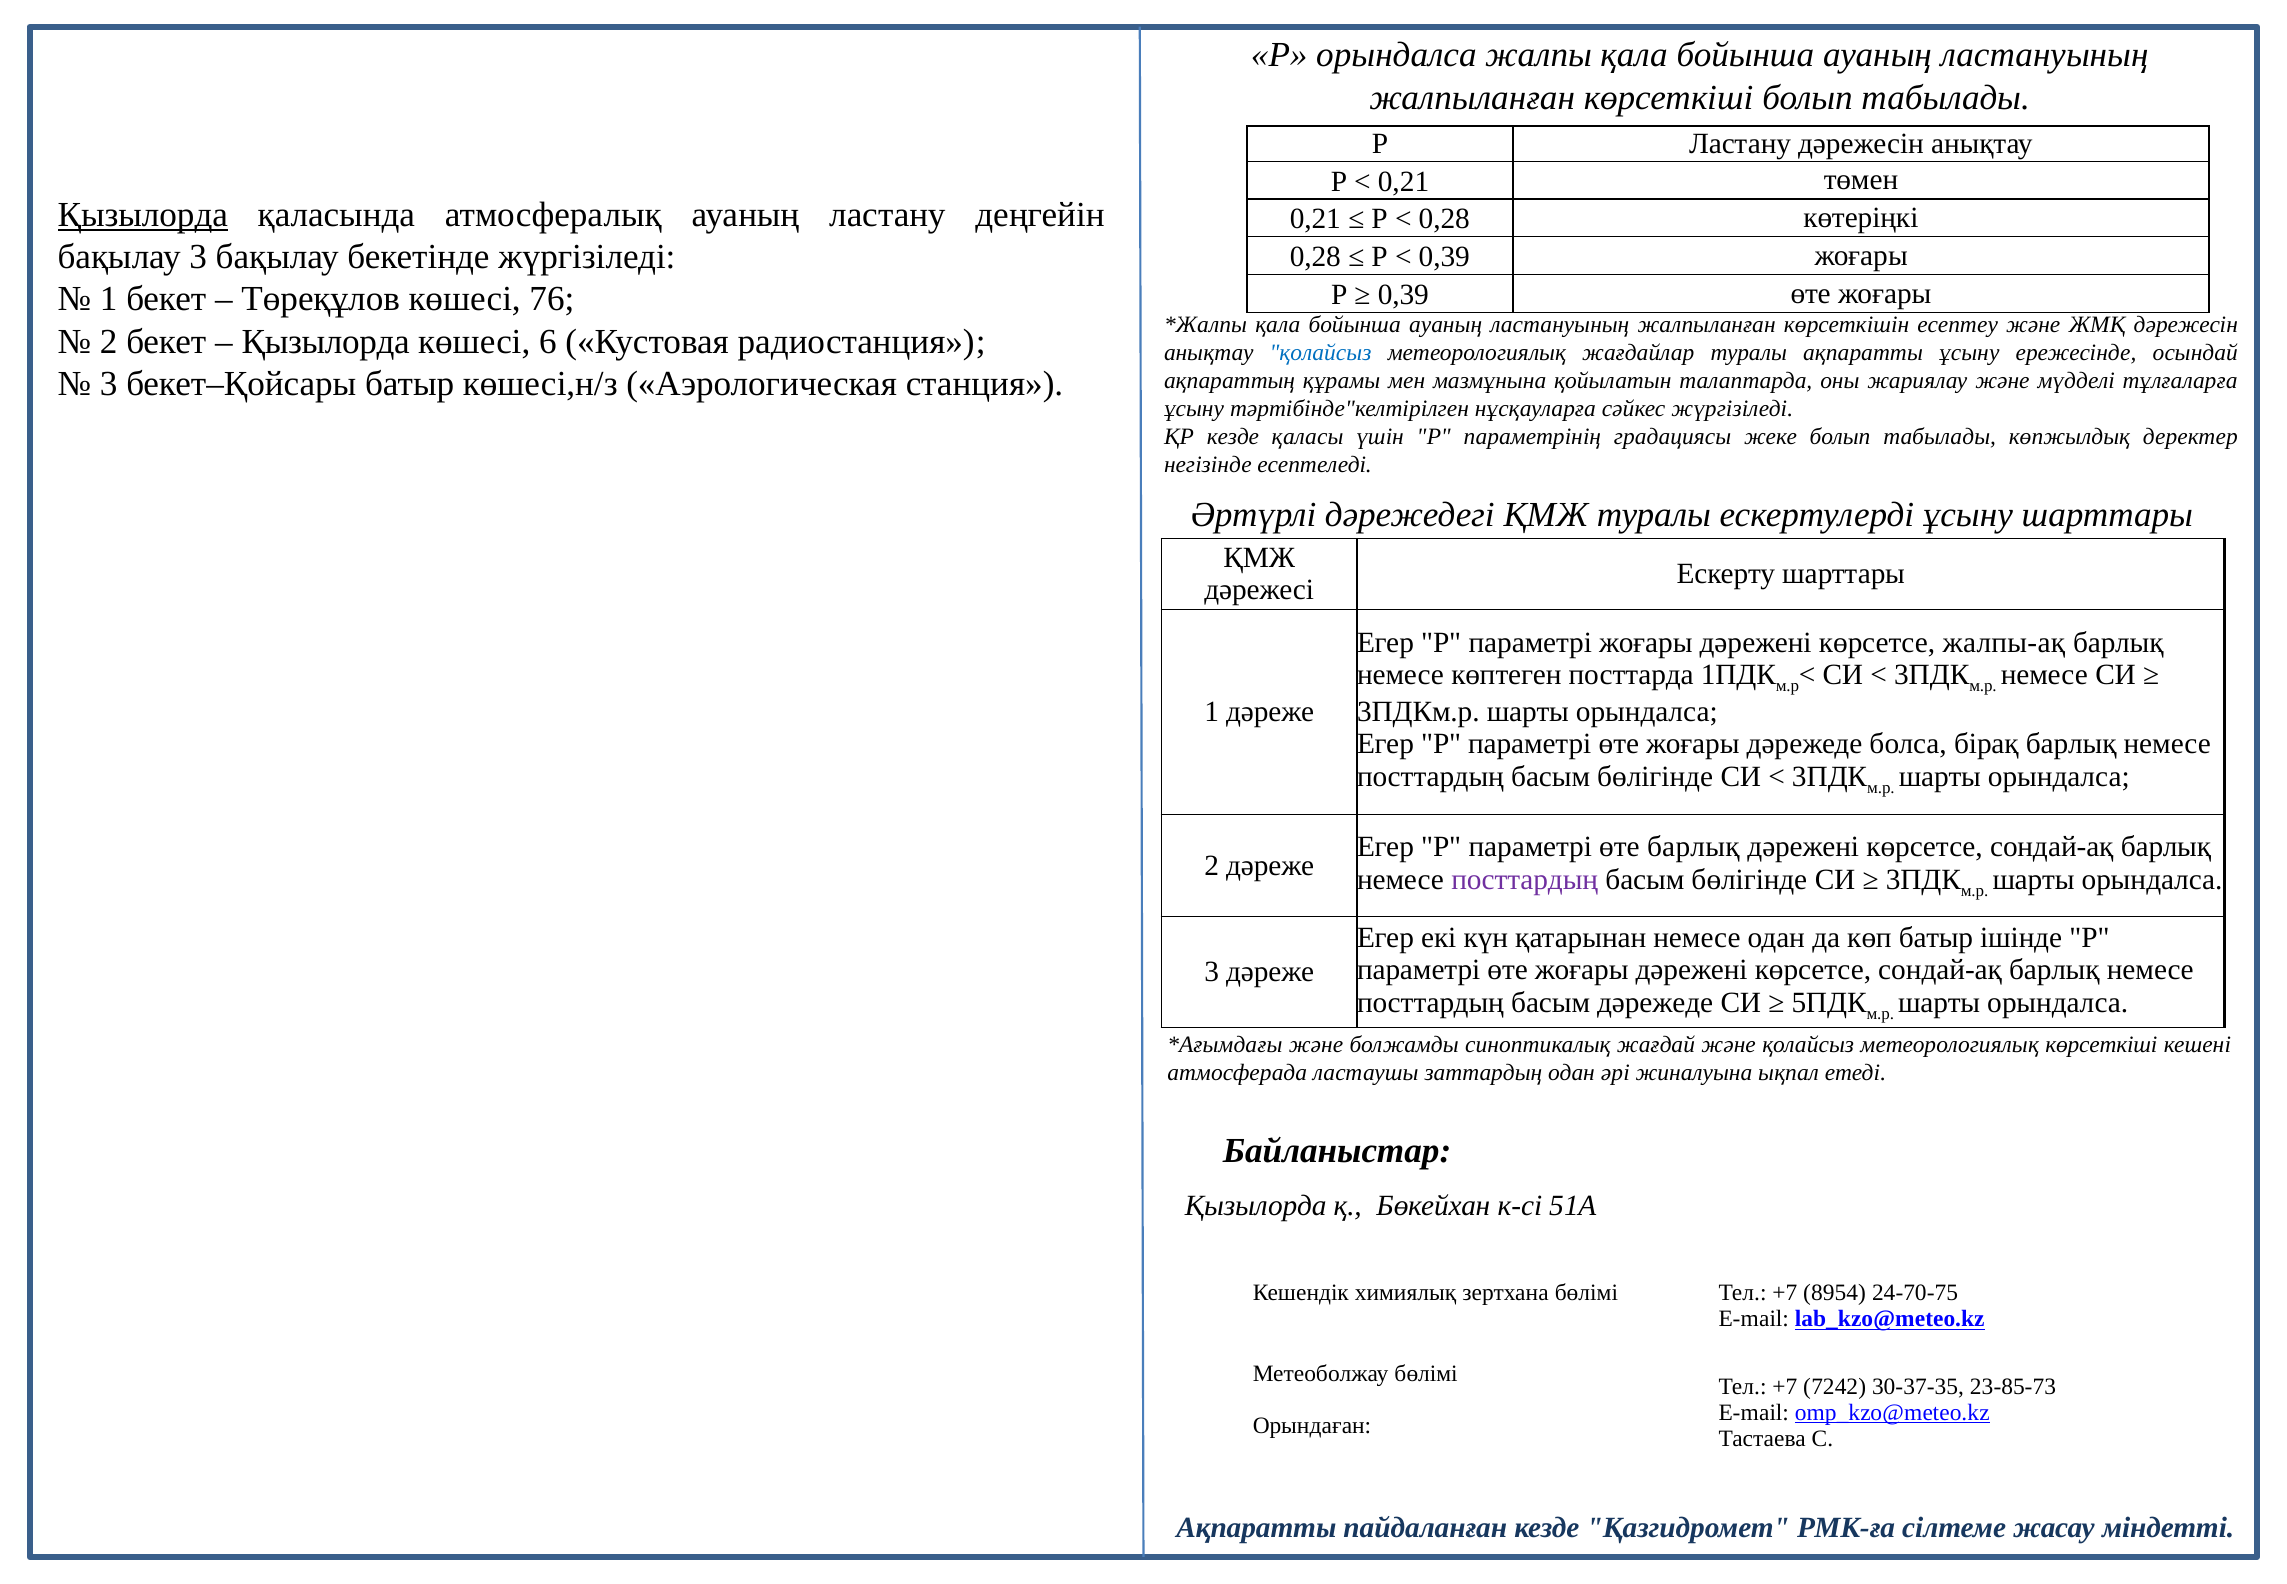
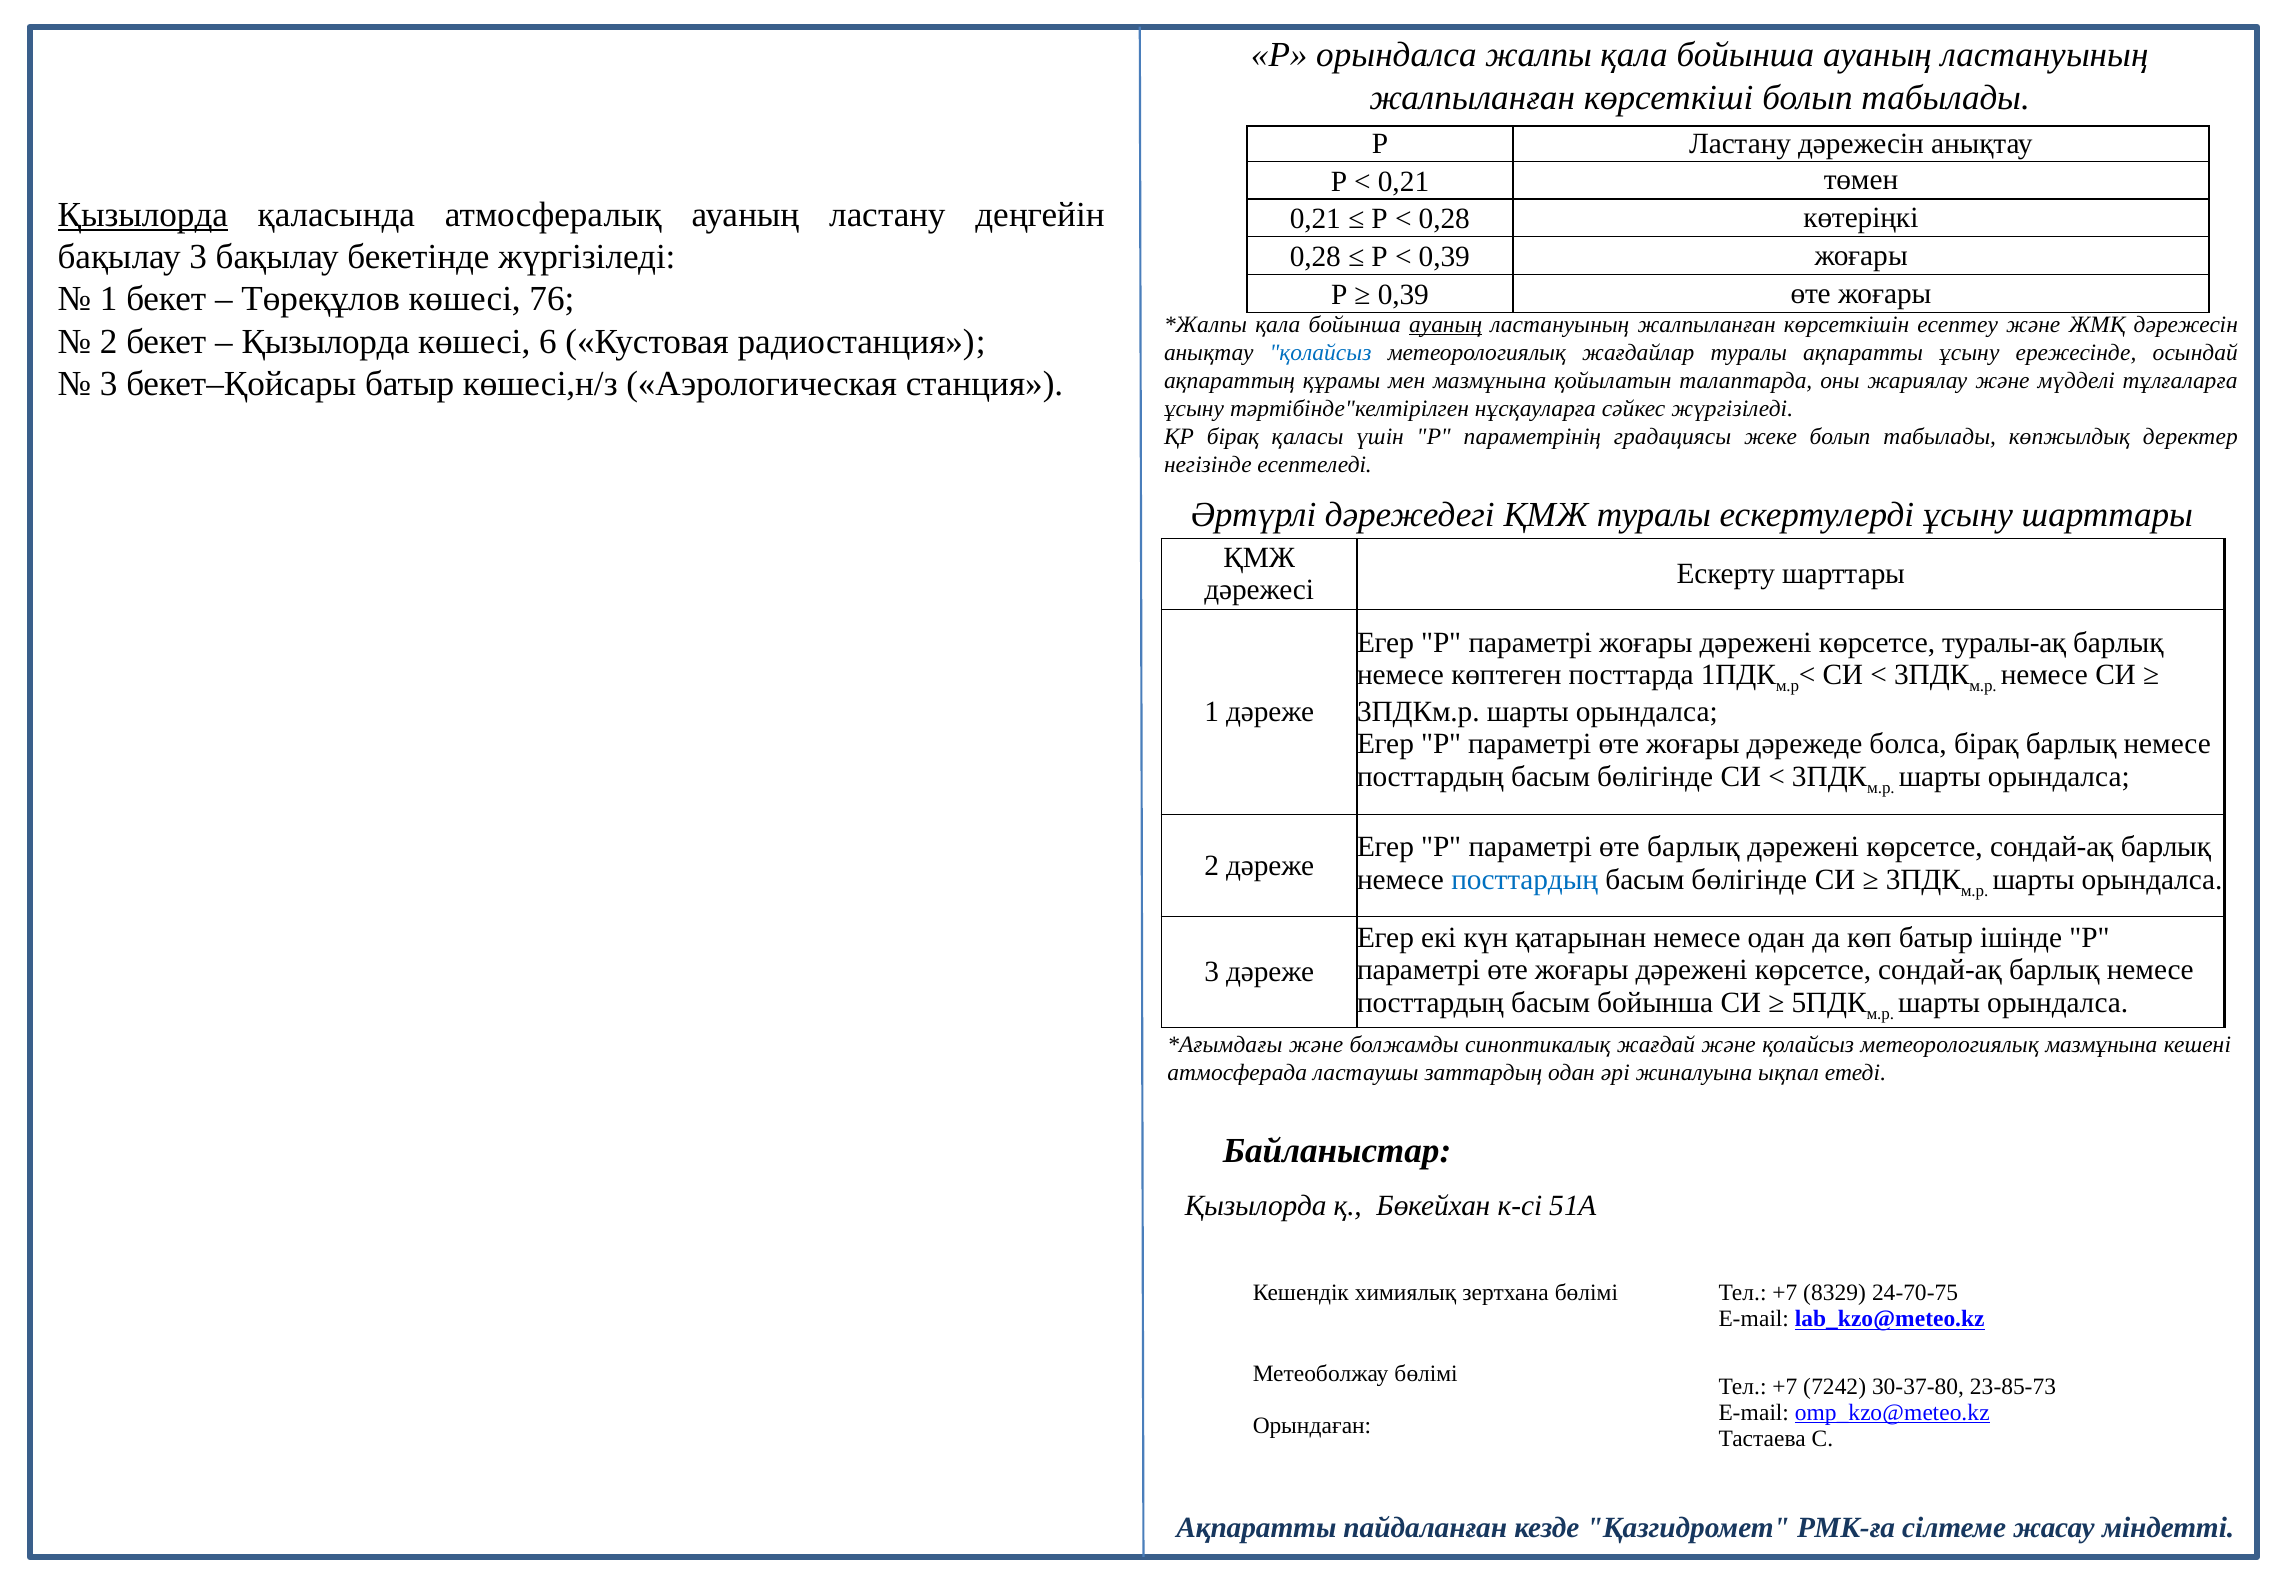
ауаның underline: none -> present (1446, 324)
ҚР кезде: кезде -> бірақ (1233, 437)
жалпы-ақ: жалпы-ақ -> туралы-ақ (2004, 642)
посттардың colour: purple -> blue (1525, 879)
басым дәрежеде: дәрежеде -> бойынша (1655, 1002)
метеорологиялық көрсеткіші: көрсеткіші -> мазмұнына (2101, 1044)
8954: 8954 -> 8329 (1835, 1292)
30-37-35: 30-37-35 -> 30-37-80 (1918, 1386)
